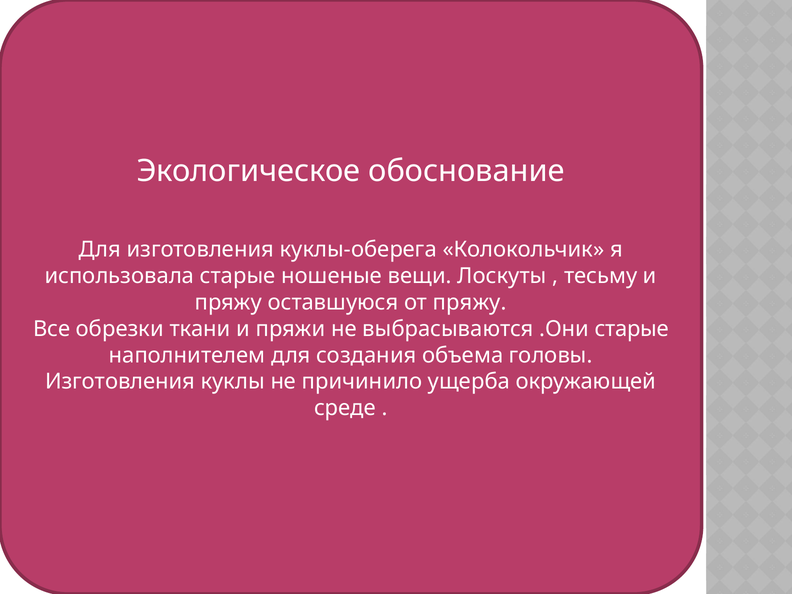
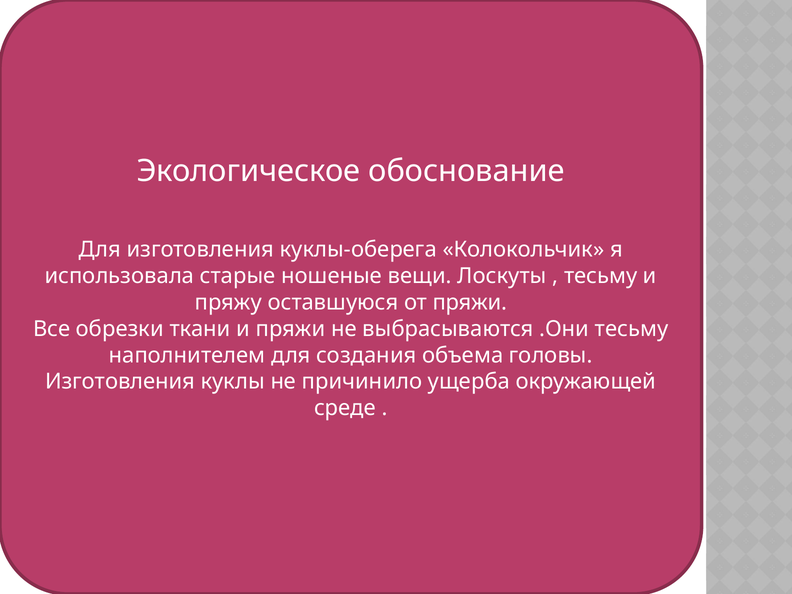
от пряжу: пряжу -> пряжи (470, 302)
.Они старые: старые -> тесьму (632, 329)
